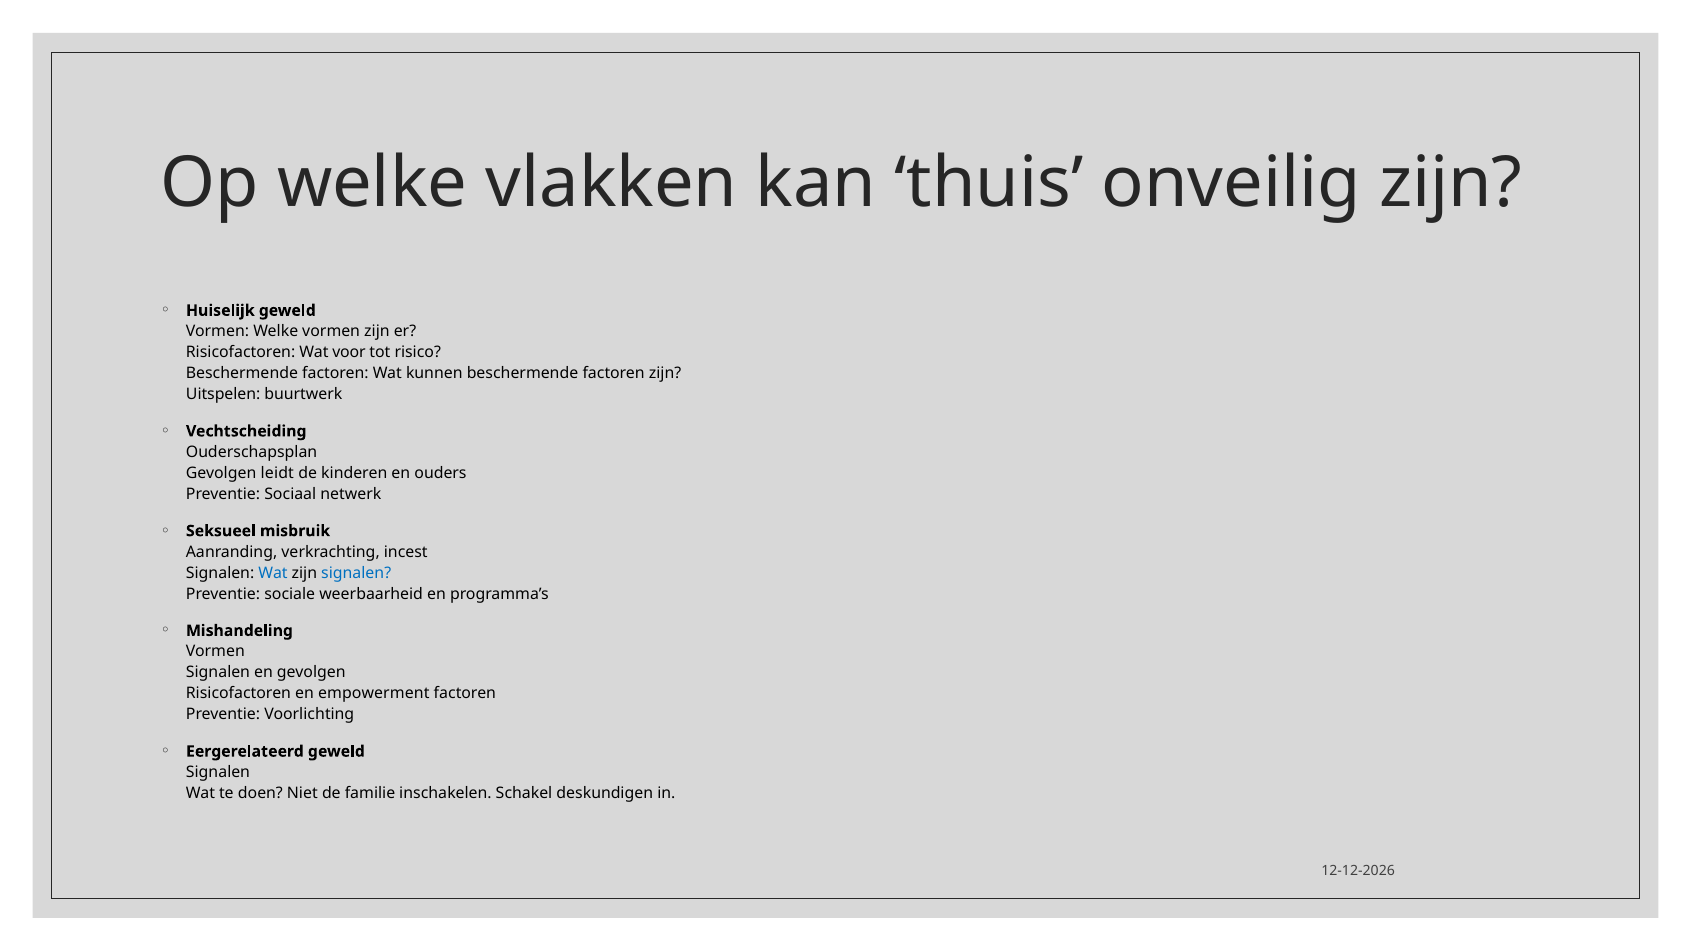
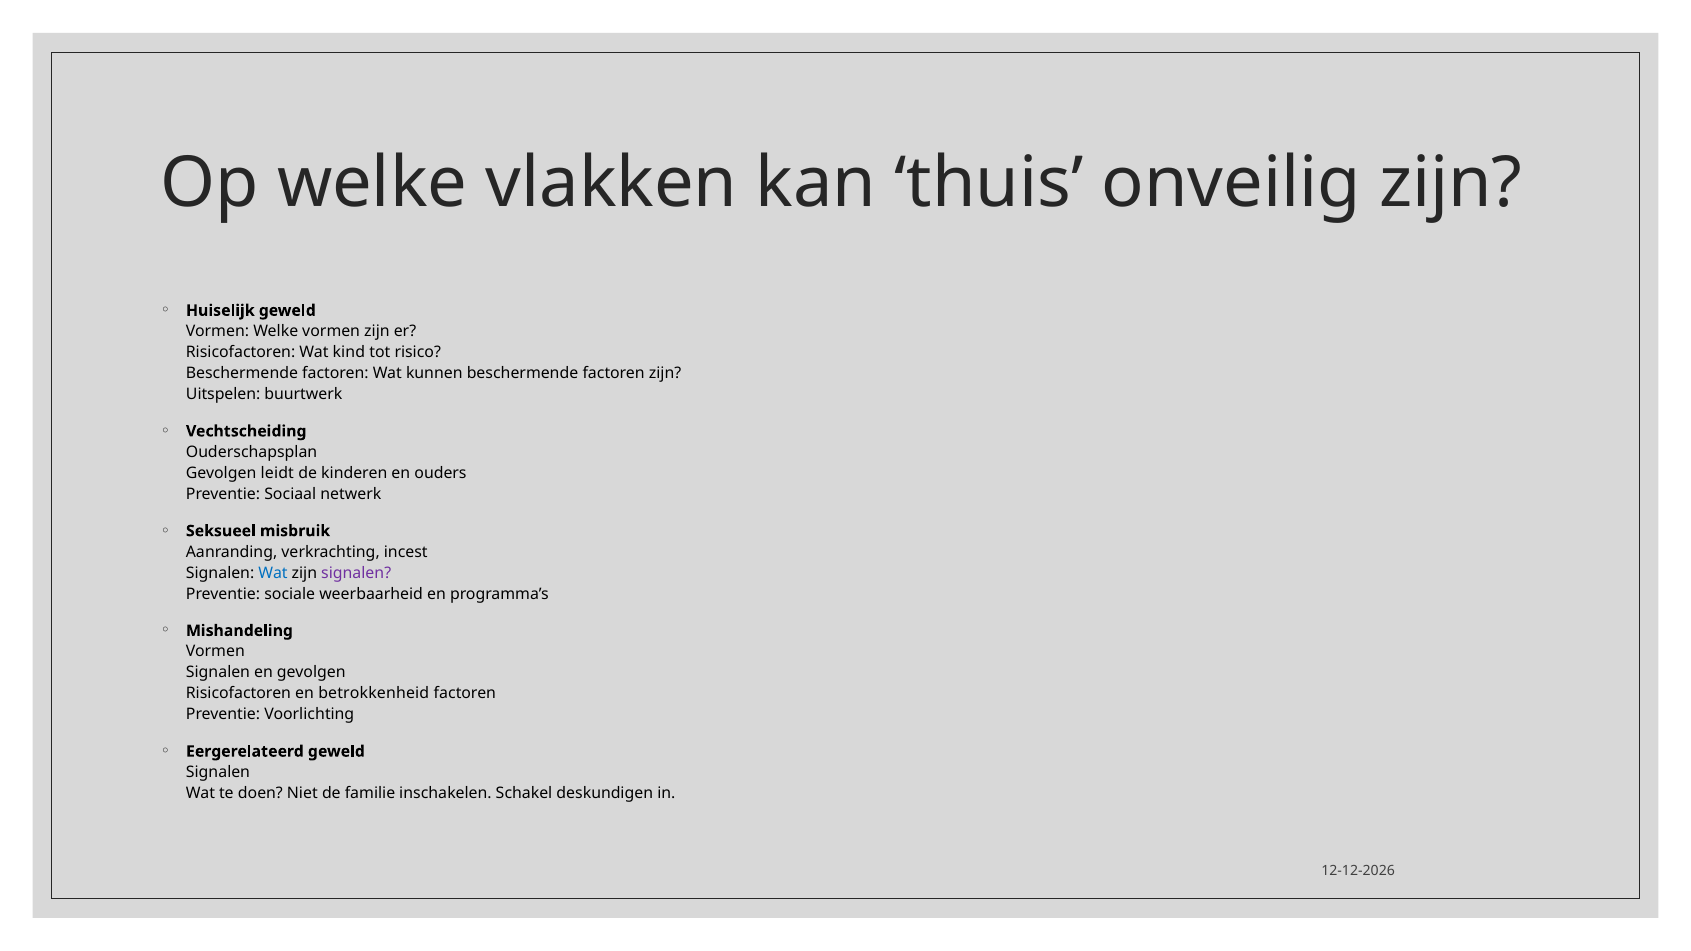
voor: voor -> kind (349, 353)
signalen colour: blue -> purple (356, 573)
empowerment: empowerment -> betrokkenheid (374, 694)
